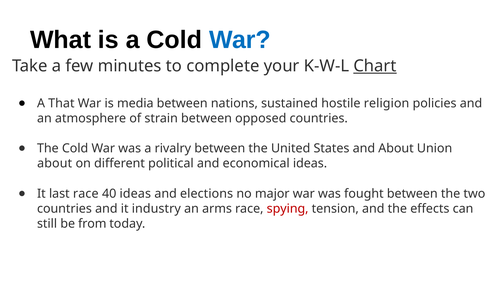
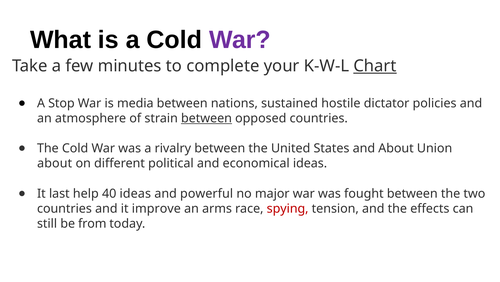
War colour: blue -> purple (240, 40)
That: That -> Stop (61, 103)
religion: religion -> dictator (387, 103)
between underline: none -> present (206, 118)
last race: race -> help (86, 193)
elections: elections -> powerful (207, 193)
industry: industry -> improve (156, 208)
